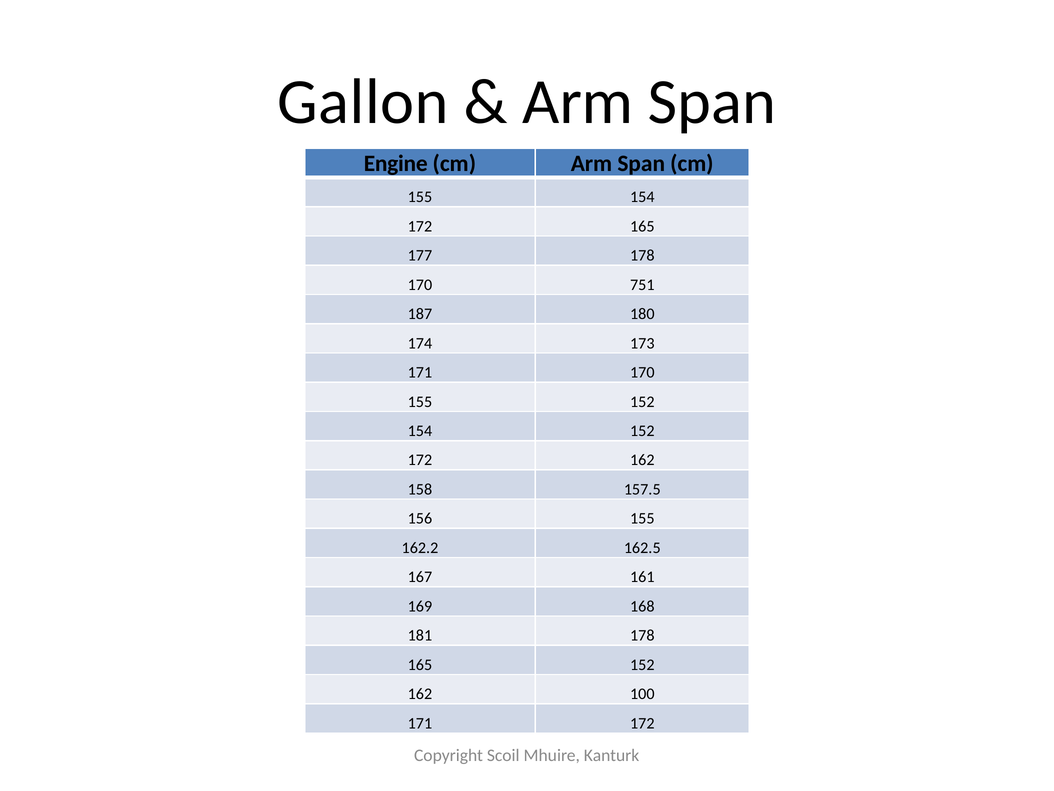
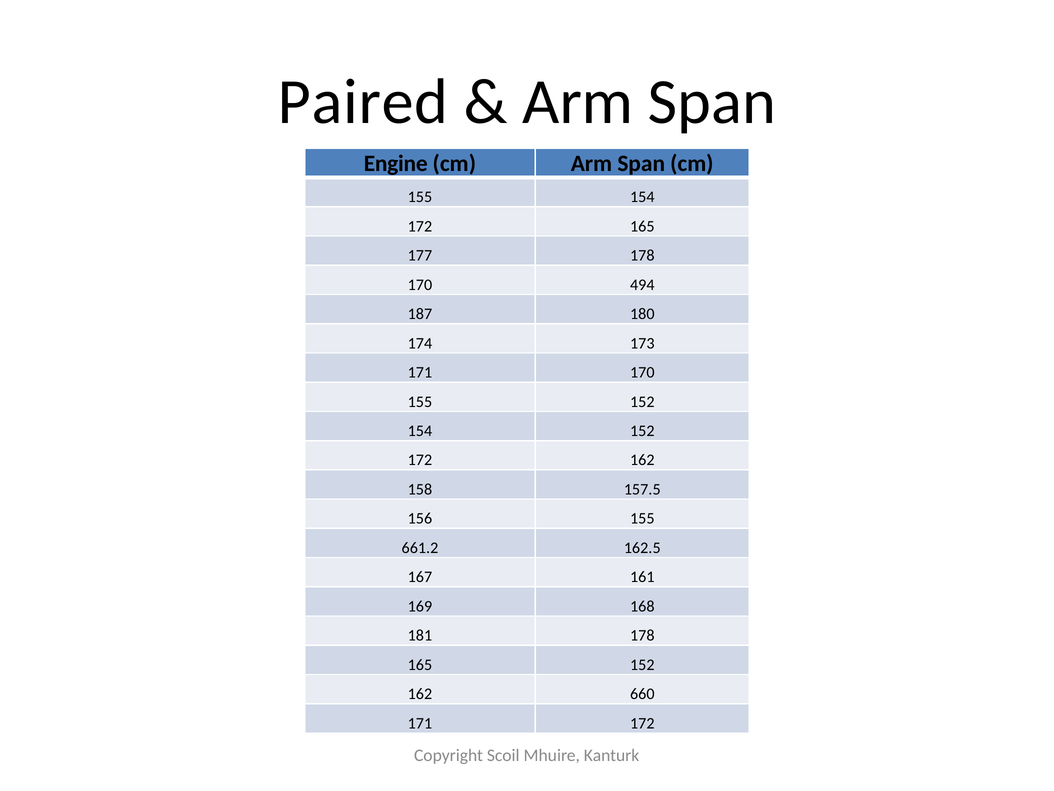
Gallon: Gallon -> Paired (363, 102)
751: 751 -> 494 (642, 285)
162.2: 162.2 -> 661.2 (420, 547)
100: 100 -> 660 (642, 694)
